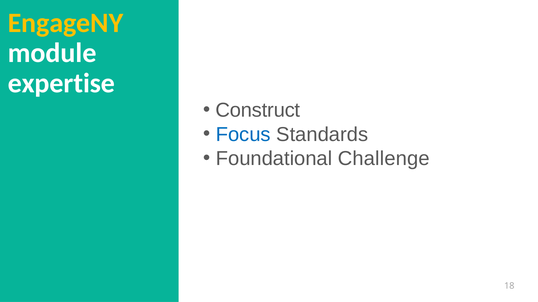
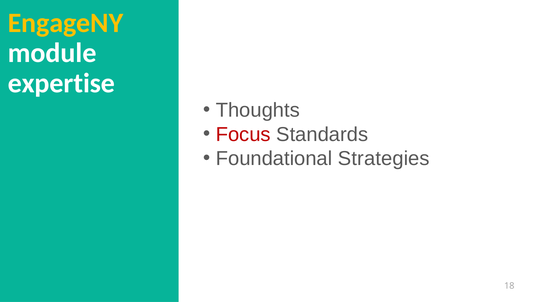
Construct: Construct -> Thoughts (258, 110)
Focus colour: blue -> red (243, 135)
Challenge: Challenge -> Strategies (384, 159)
